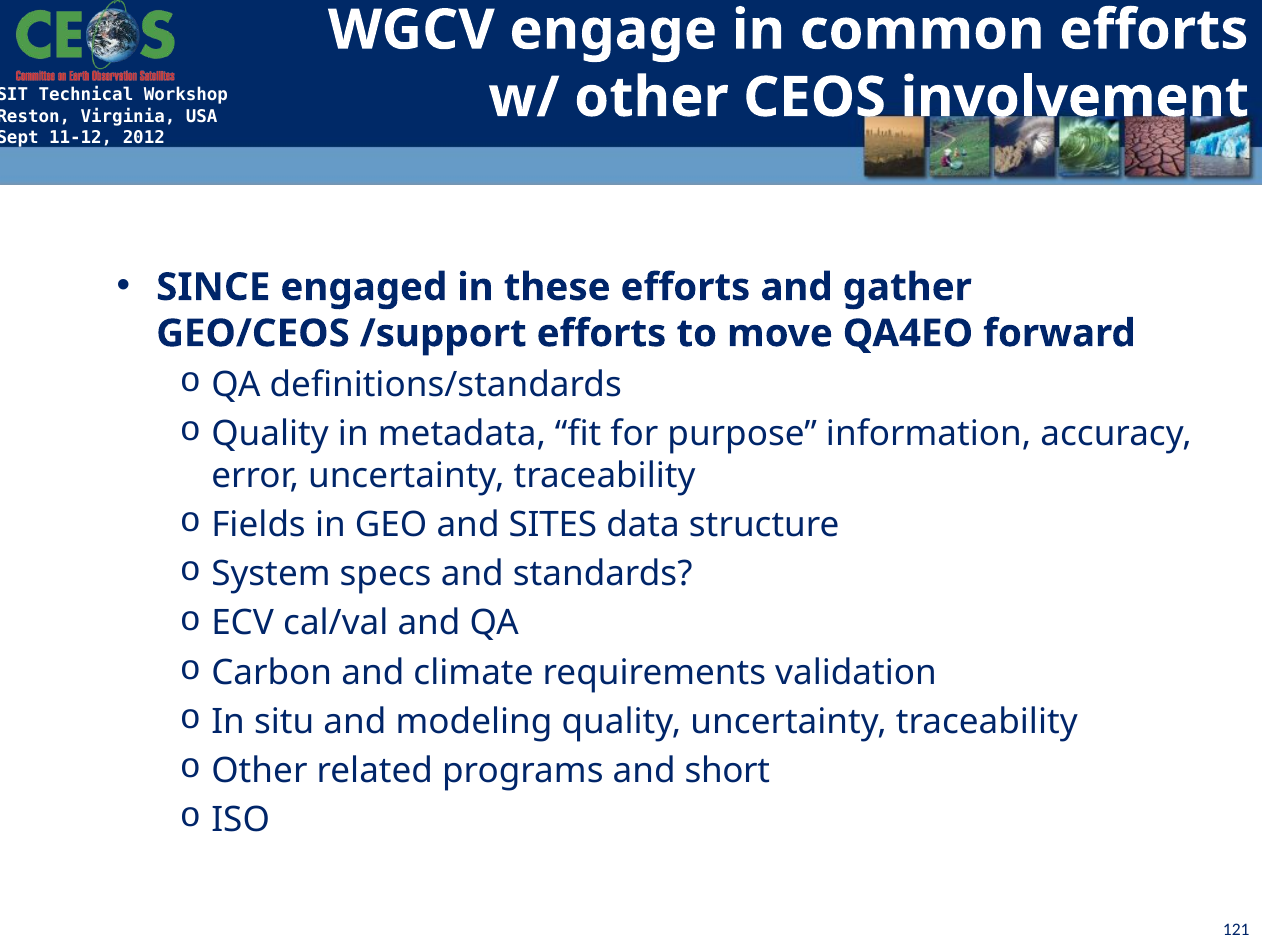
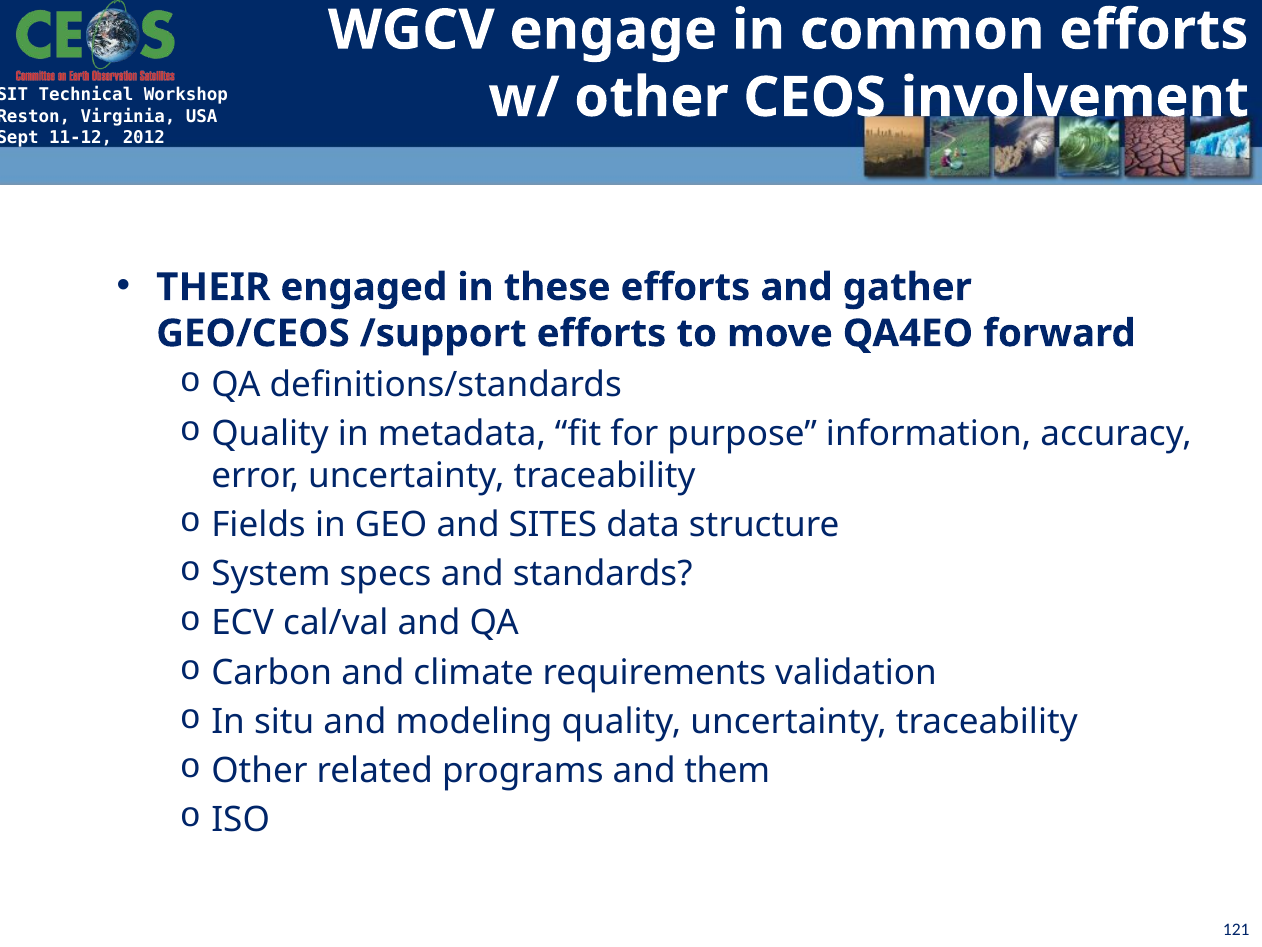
SINCE: SINCE -> THEIR (213, 287)
short: short -> them (727, 770)
